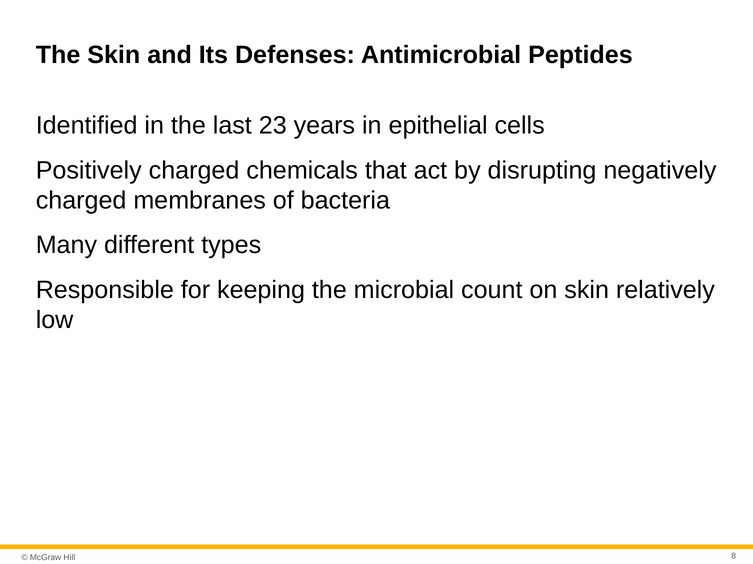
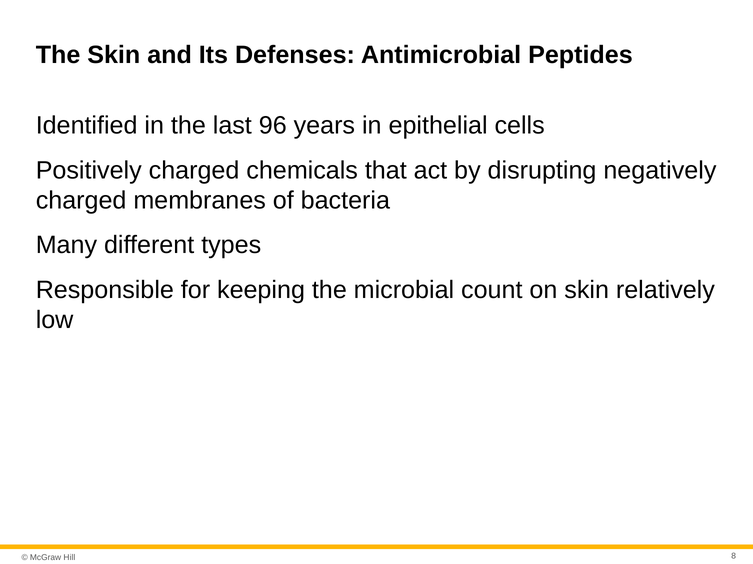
23: 23 -> 96 (273, 126)
